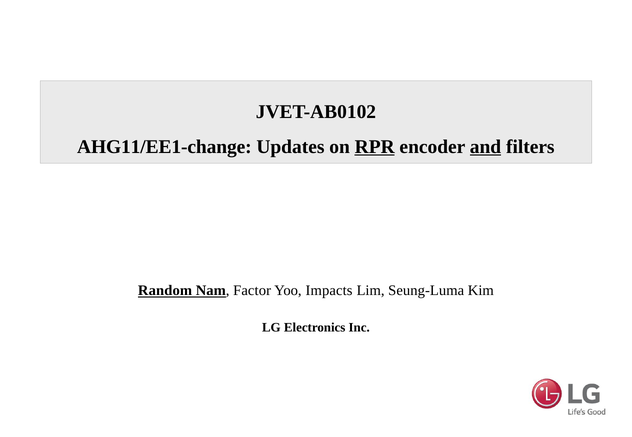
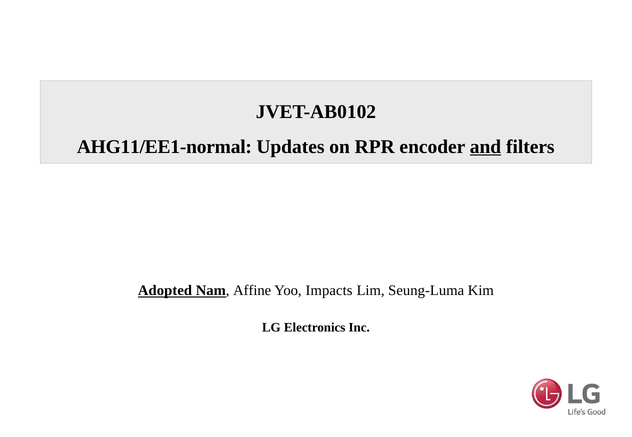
AHG11/EE1-change: AHG11/EE1-change -> AHG11/EE1-normal (164, 147)
RPR underline: present -> none (375, 147)
Random: Random -> Adopted (165, 291)
Factor: Factor -> Affine (252, 291)
